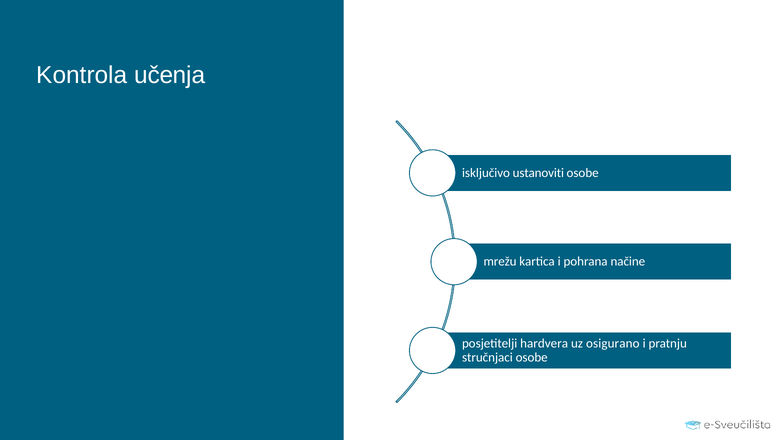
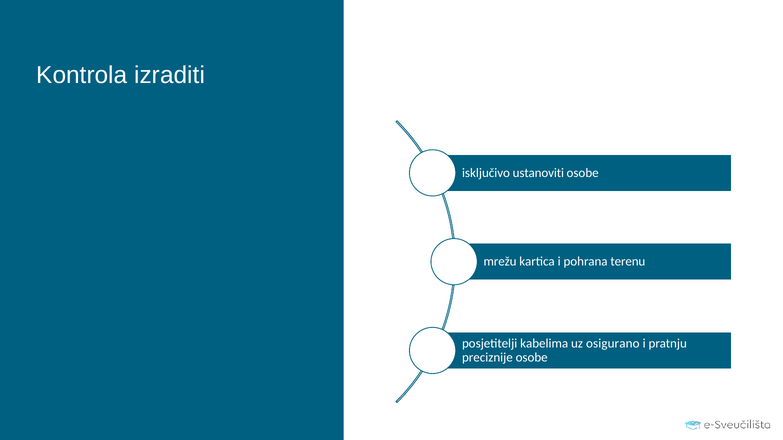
učenja: učenja -> izraditi (170, 75)
načine: načine -> terenu (628, 262)
hardvera: hardvera -> kabelima (544, 344)
stručnjaci: stručnjaci -> preciznije (487, 358)
